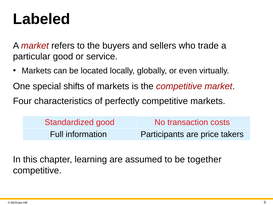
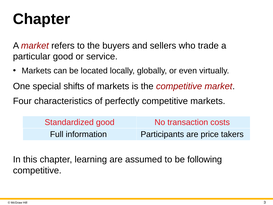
Labeled: Labeled -> Chapter (42, 19)
together: together -> following (205, 159)
